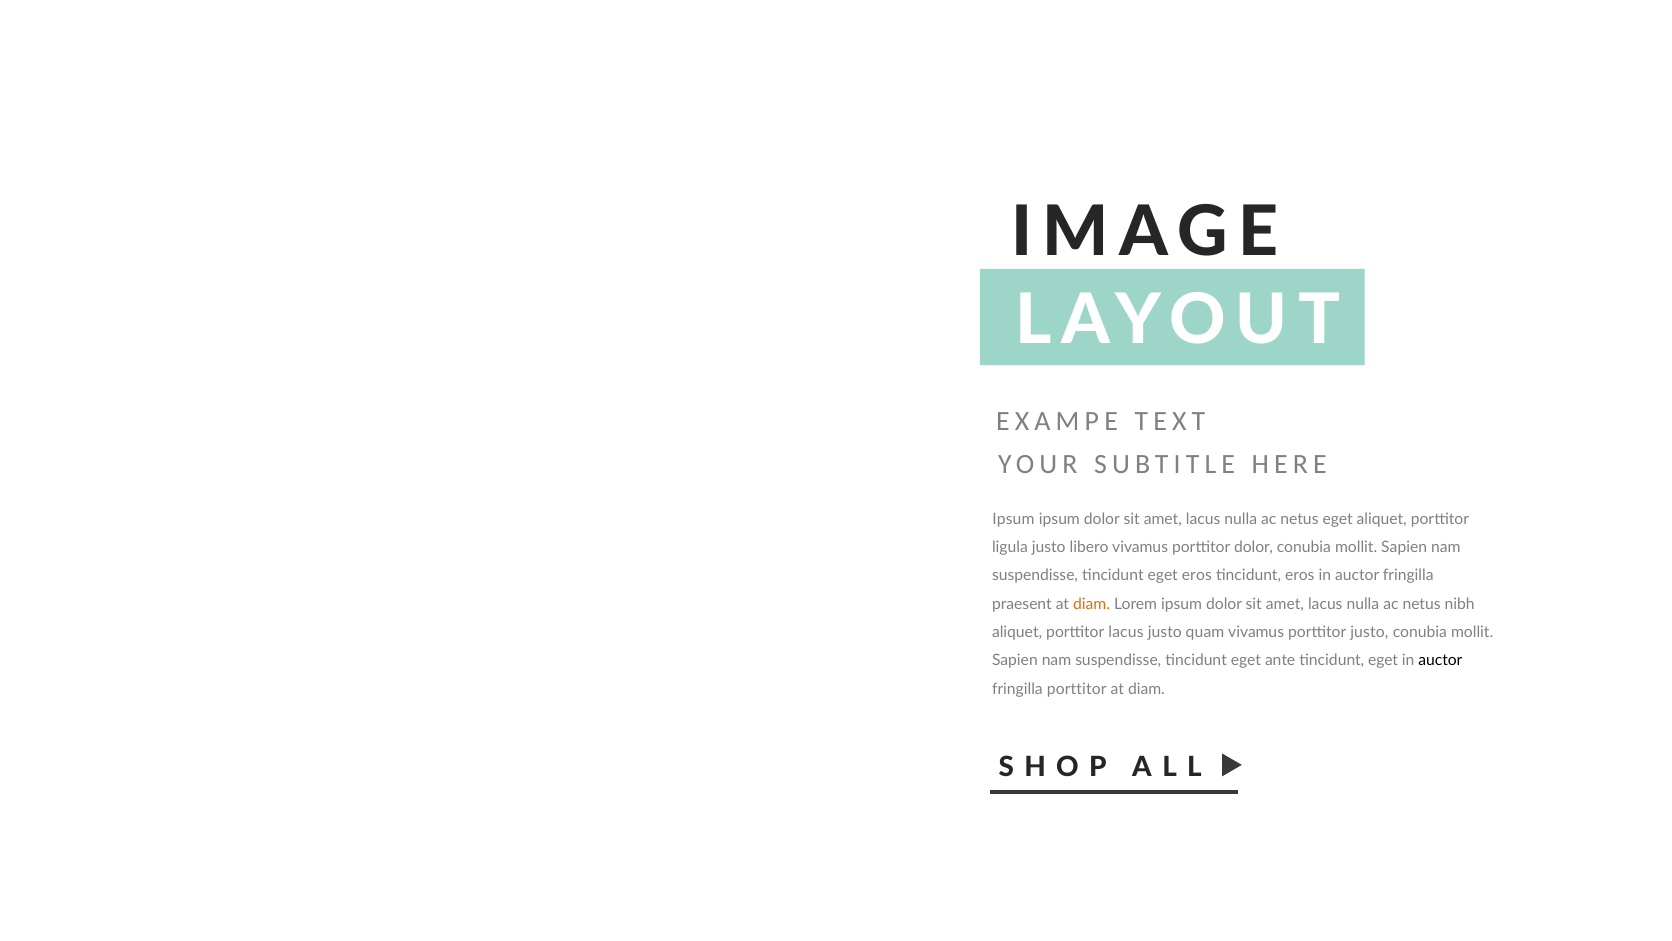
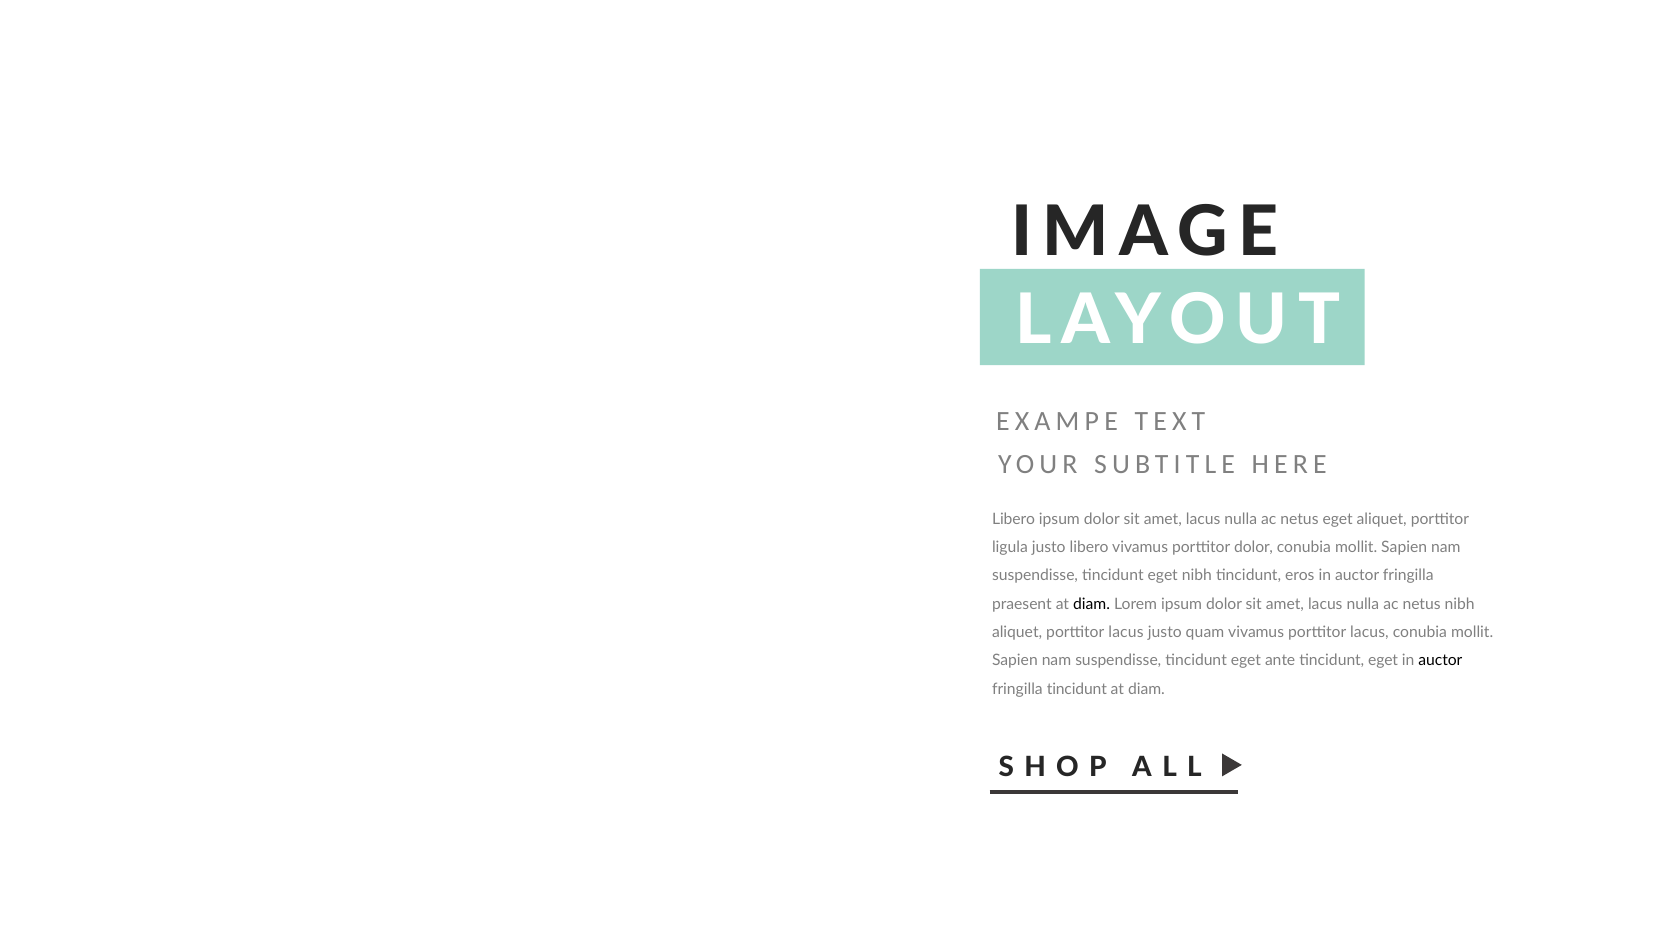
Ipsum: Ipsum -> Libero (1014, 519)
eget eros: eros -> nibh (1197, 575)
diam colour: orange -> black (1091, 604)
vivamus porttitor justo: justo -> lacus (1369, 632)
fringilla porttitor: porttitor -> tincidunt (1077, 689)
